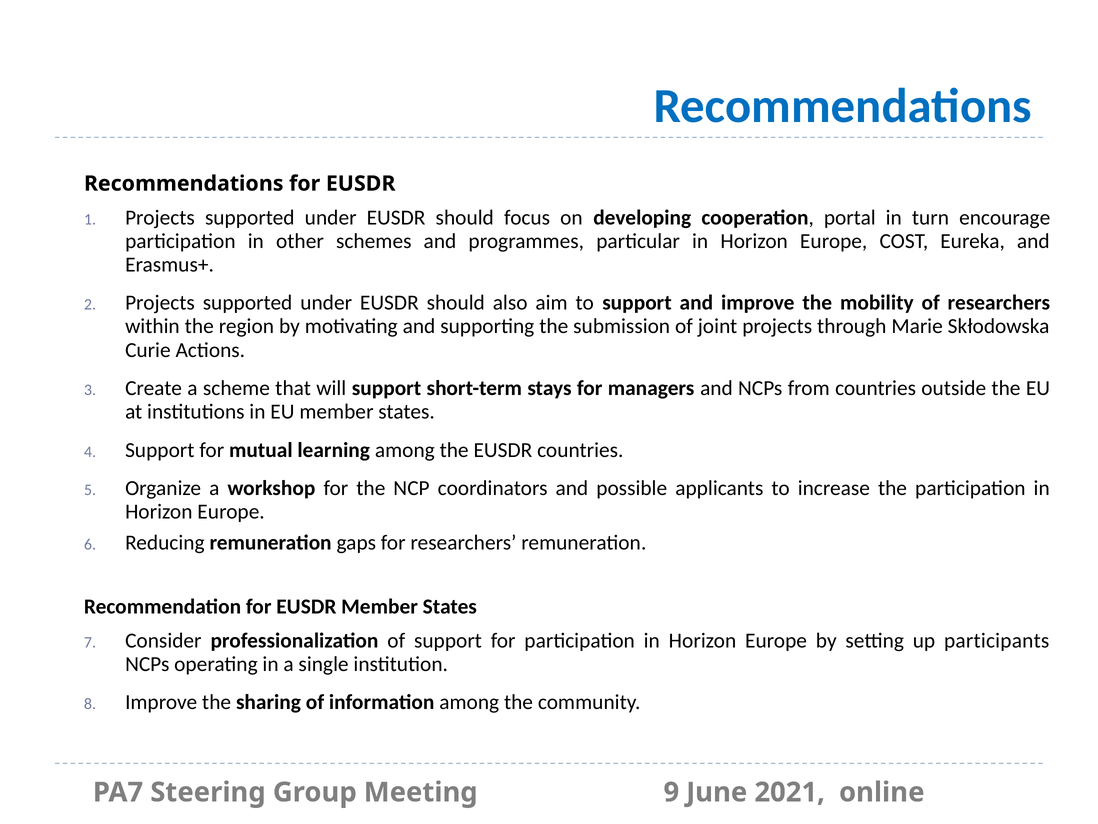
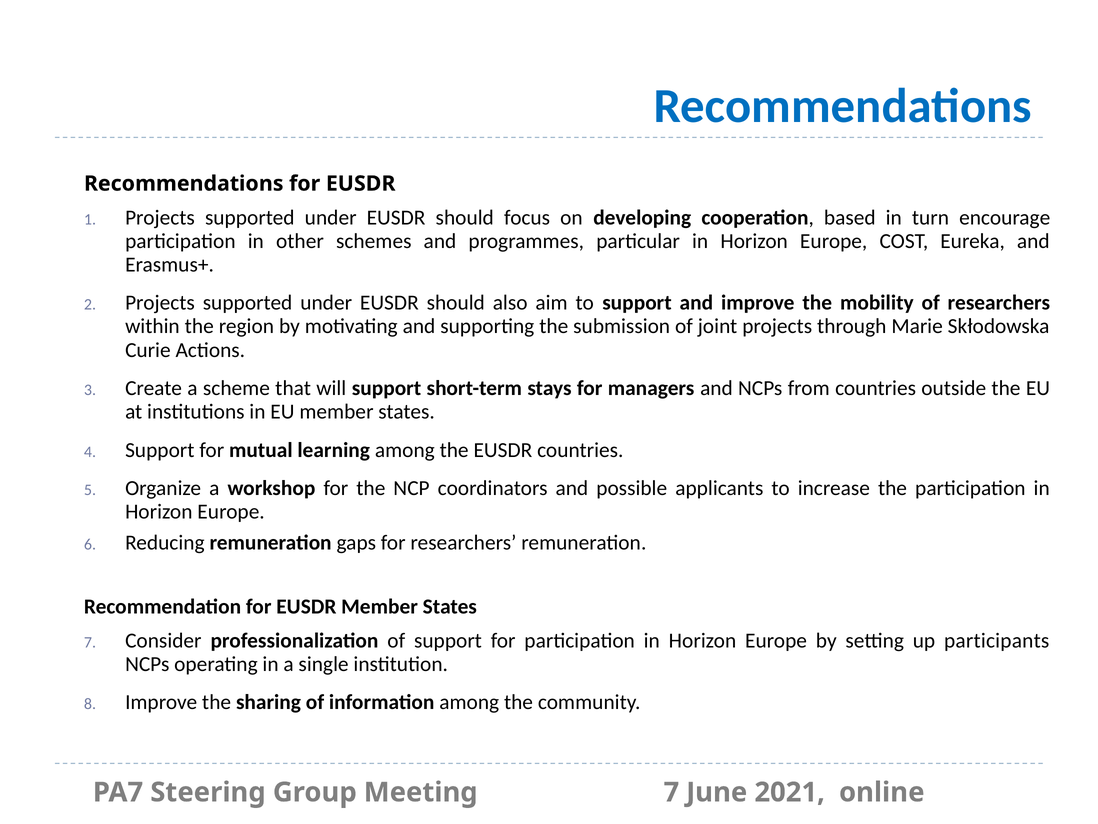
portal: portal -> based (850, 217)
Meeting 9: 9 -> 7 (671, 792)
